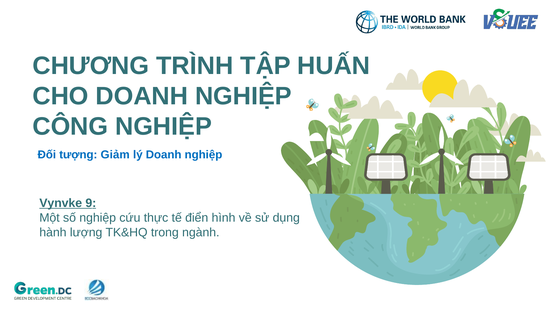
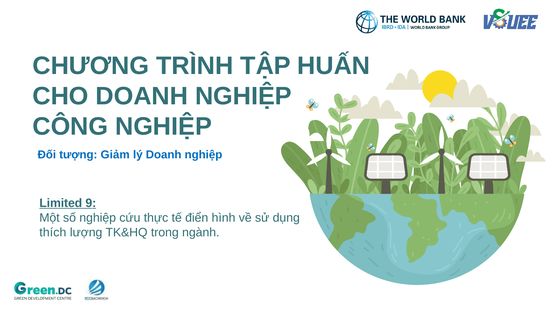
Vynvke: Vynvke -> Limited (61, 203)
hành: hành -> thích (53, 232)
